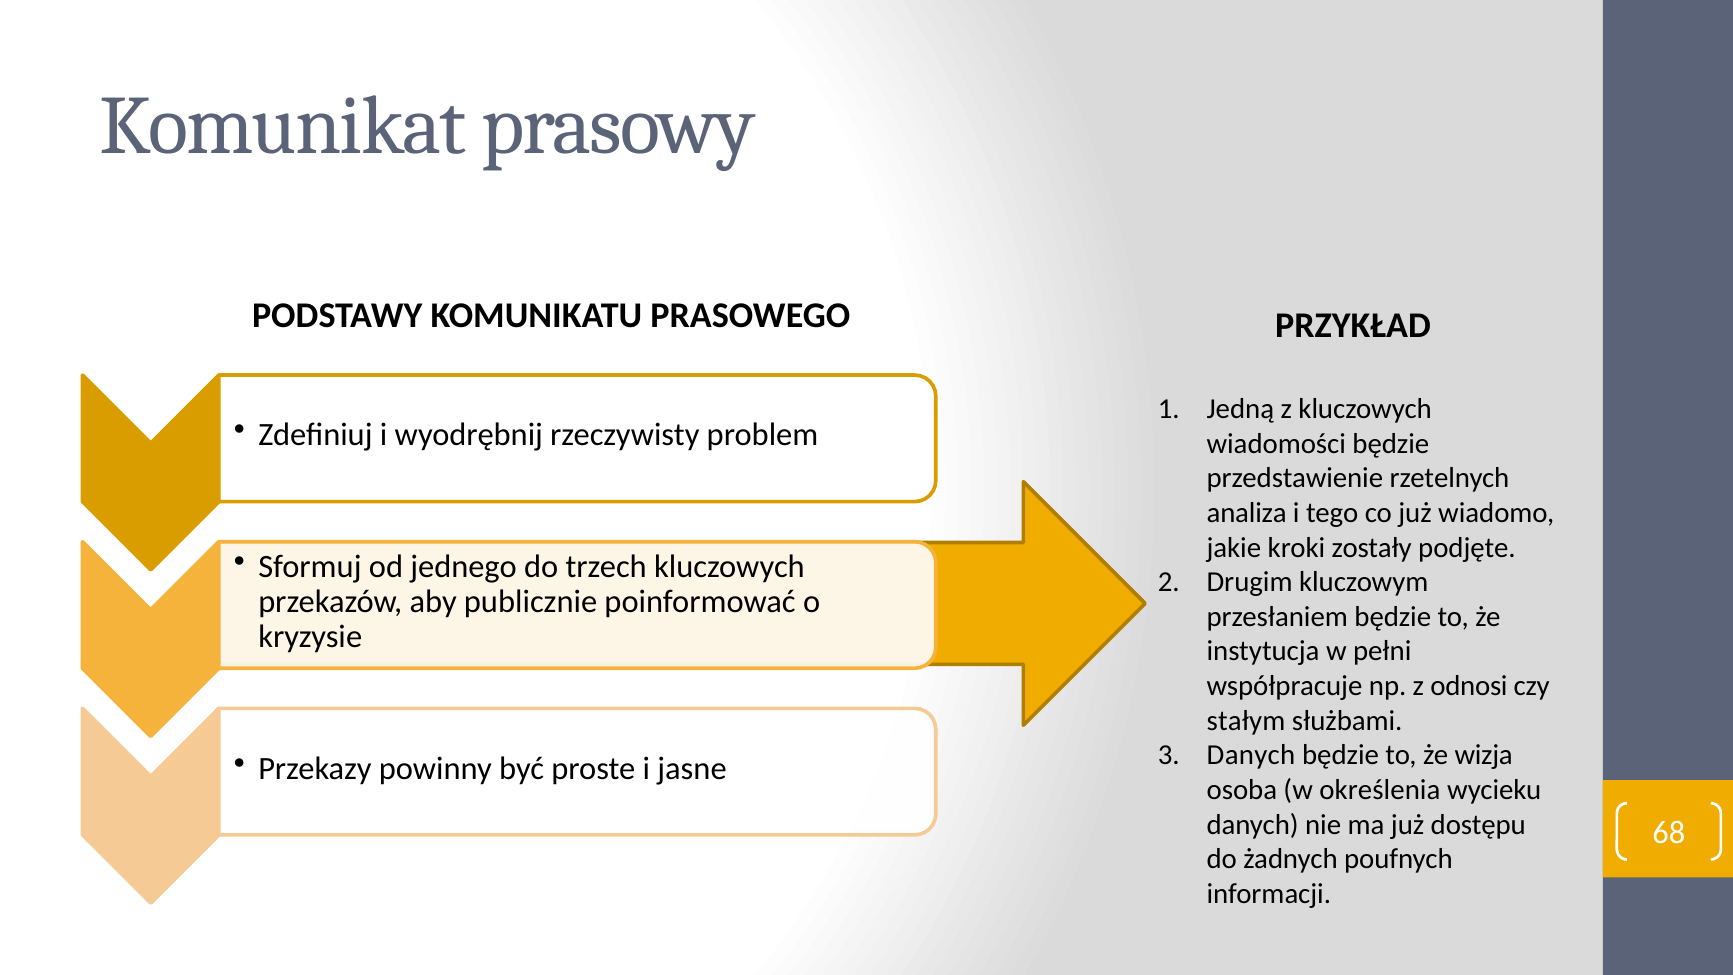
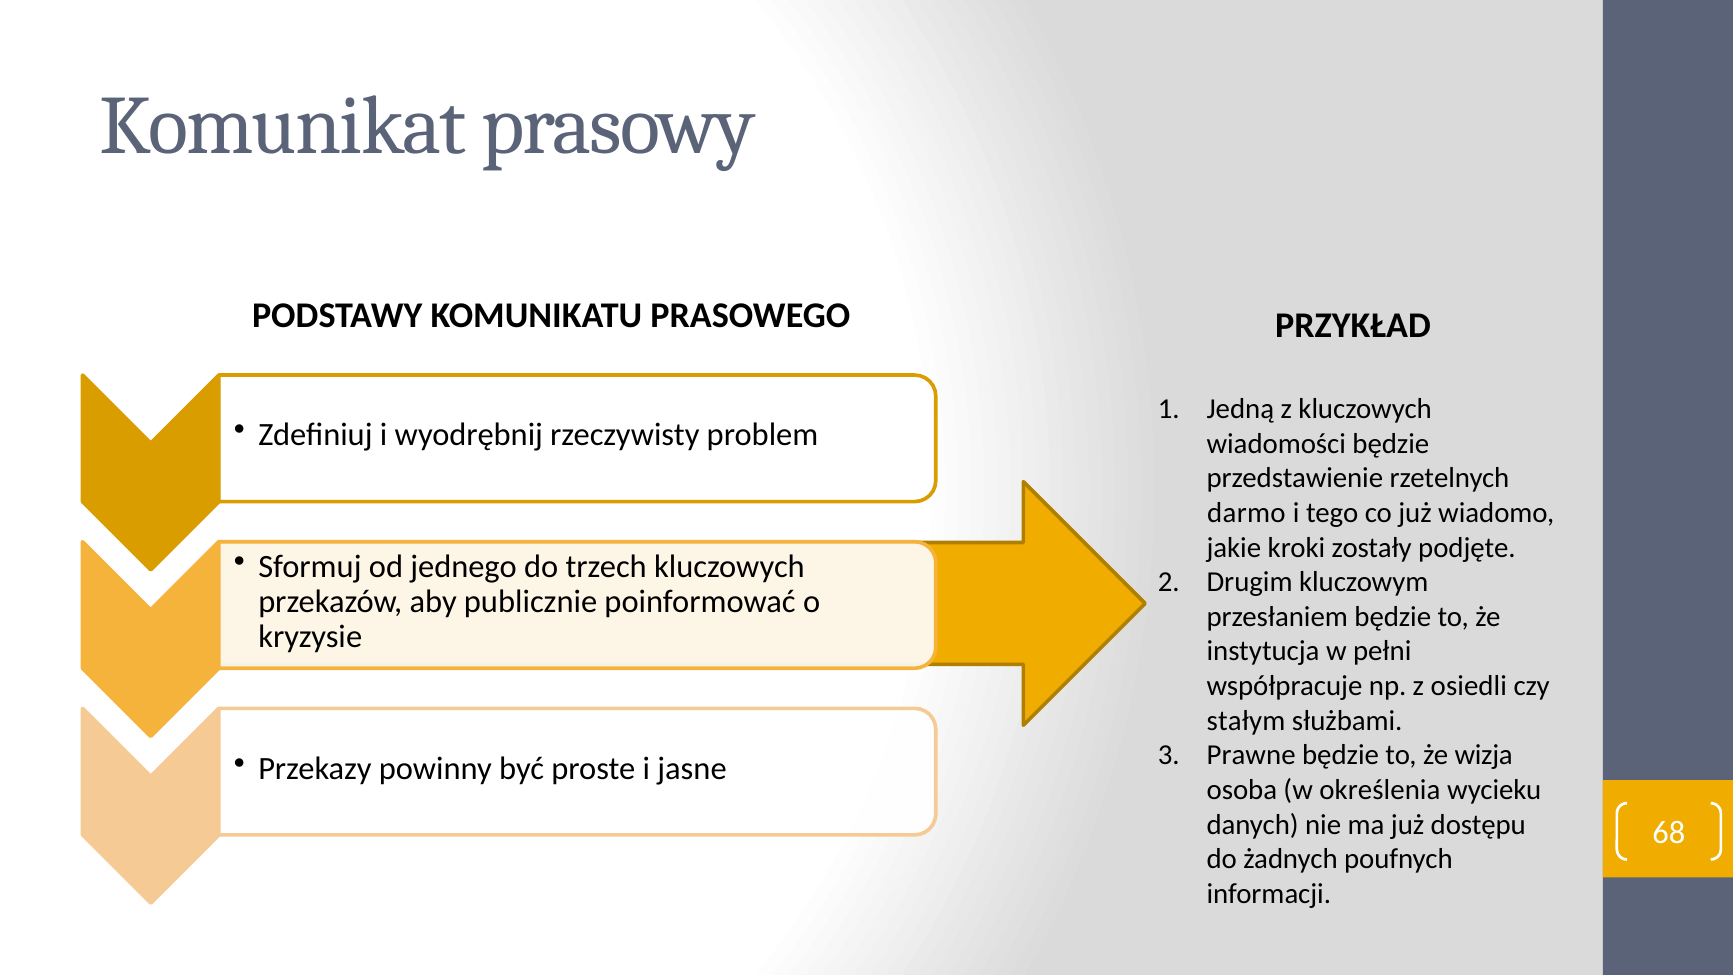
analiza: analiza -> darmo (1246, 513)
odnosi: odnosi -> osiedli (1469, 686)
Danych: Danych -> Prawne (1251, 755)
